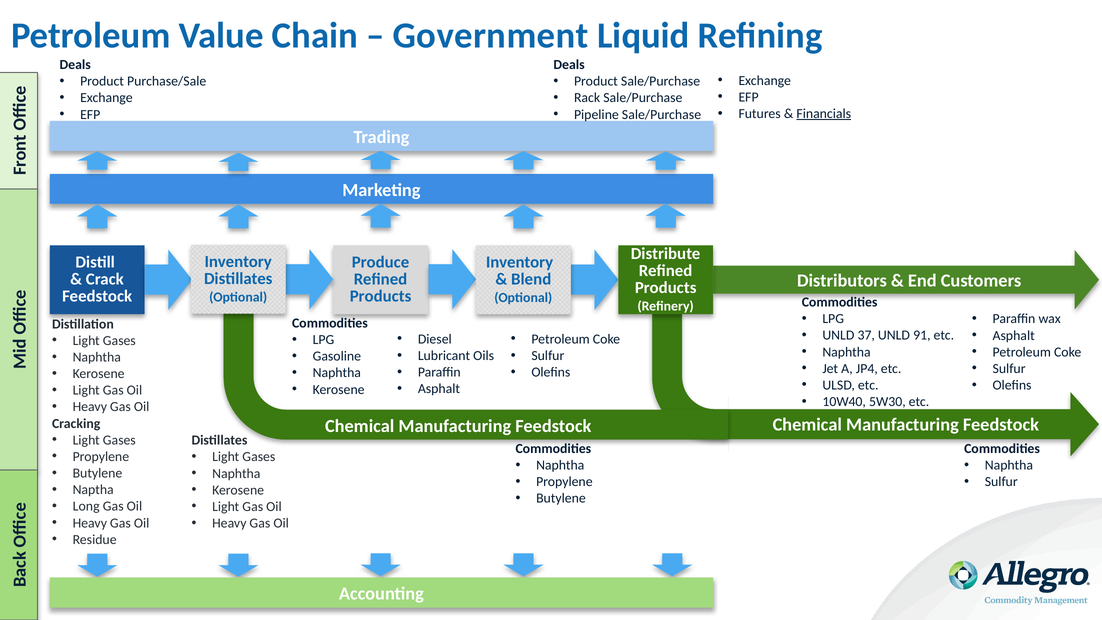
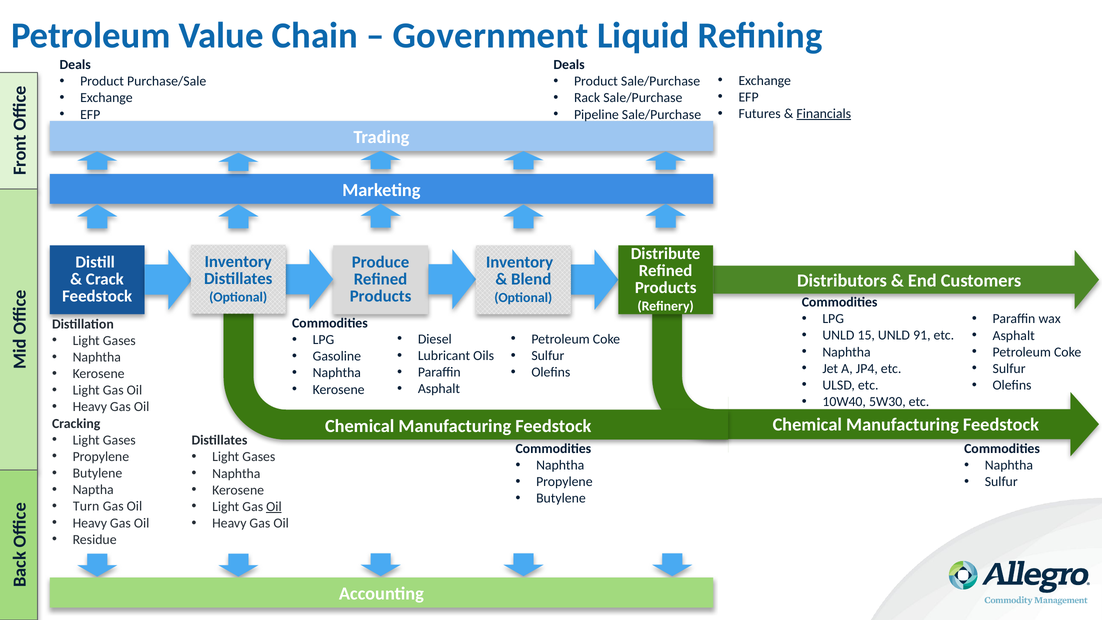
37: 37 -> 15 (866, 335)
Long: Long -> Turn (86, 506)
Oil underline: none -> present (274, 507)
